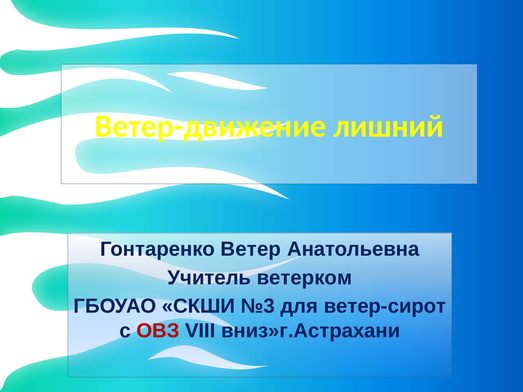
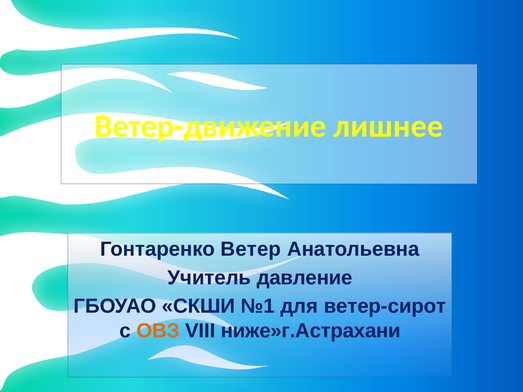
лишний: лишний -> лишнее (388, 126)
ветерком: ветерком -> давление (305, 278)
№3: №3 -> №1 (258, 306)
ОВЗ colour: red -> orange (158, 331)
вниз»г.Астрахани: вниз»г.Астрахани -> ниже»г.Астрахани (311, 331)
